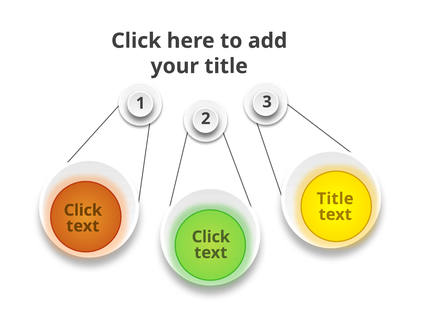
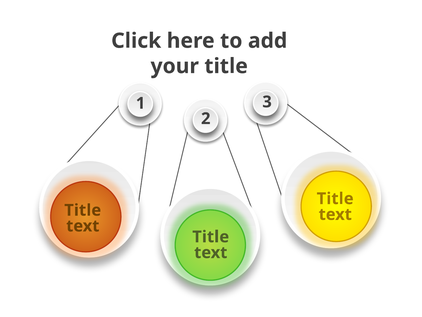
Click: Click -> Title (83, 210)
Click: Click -> Title (211, 237)
